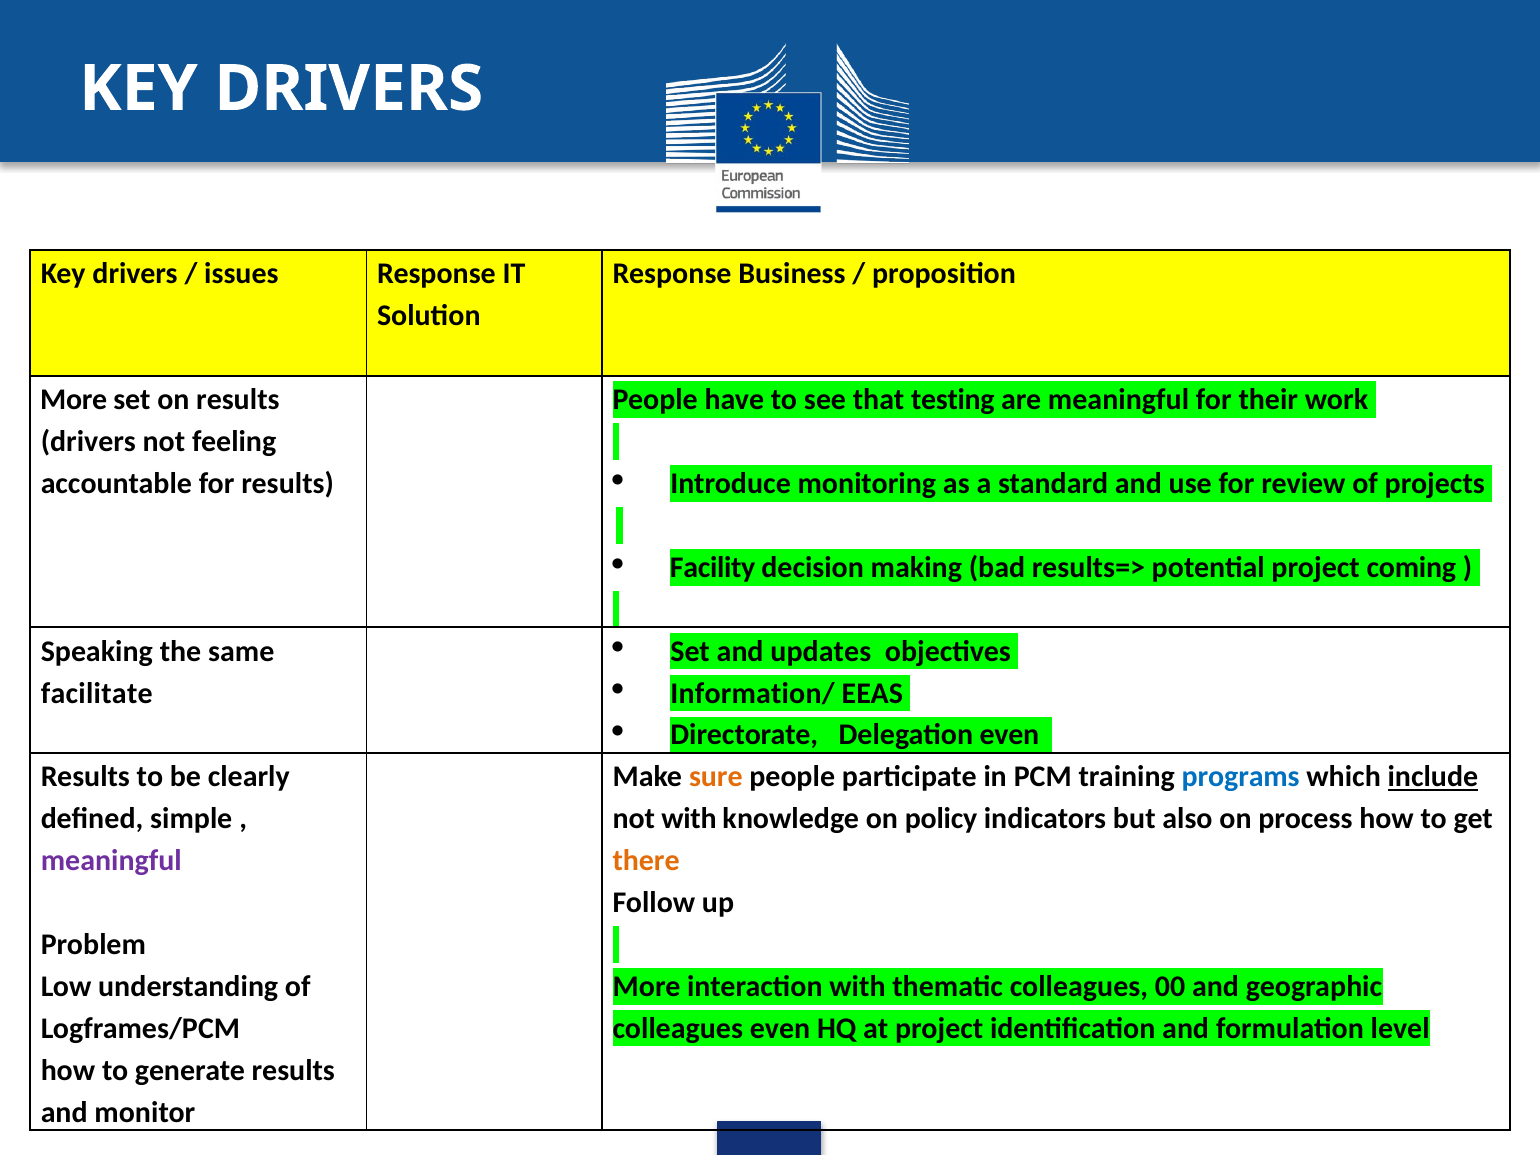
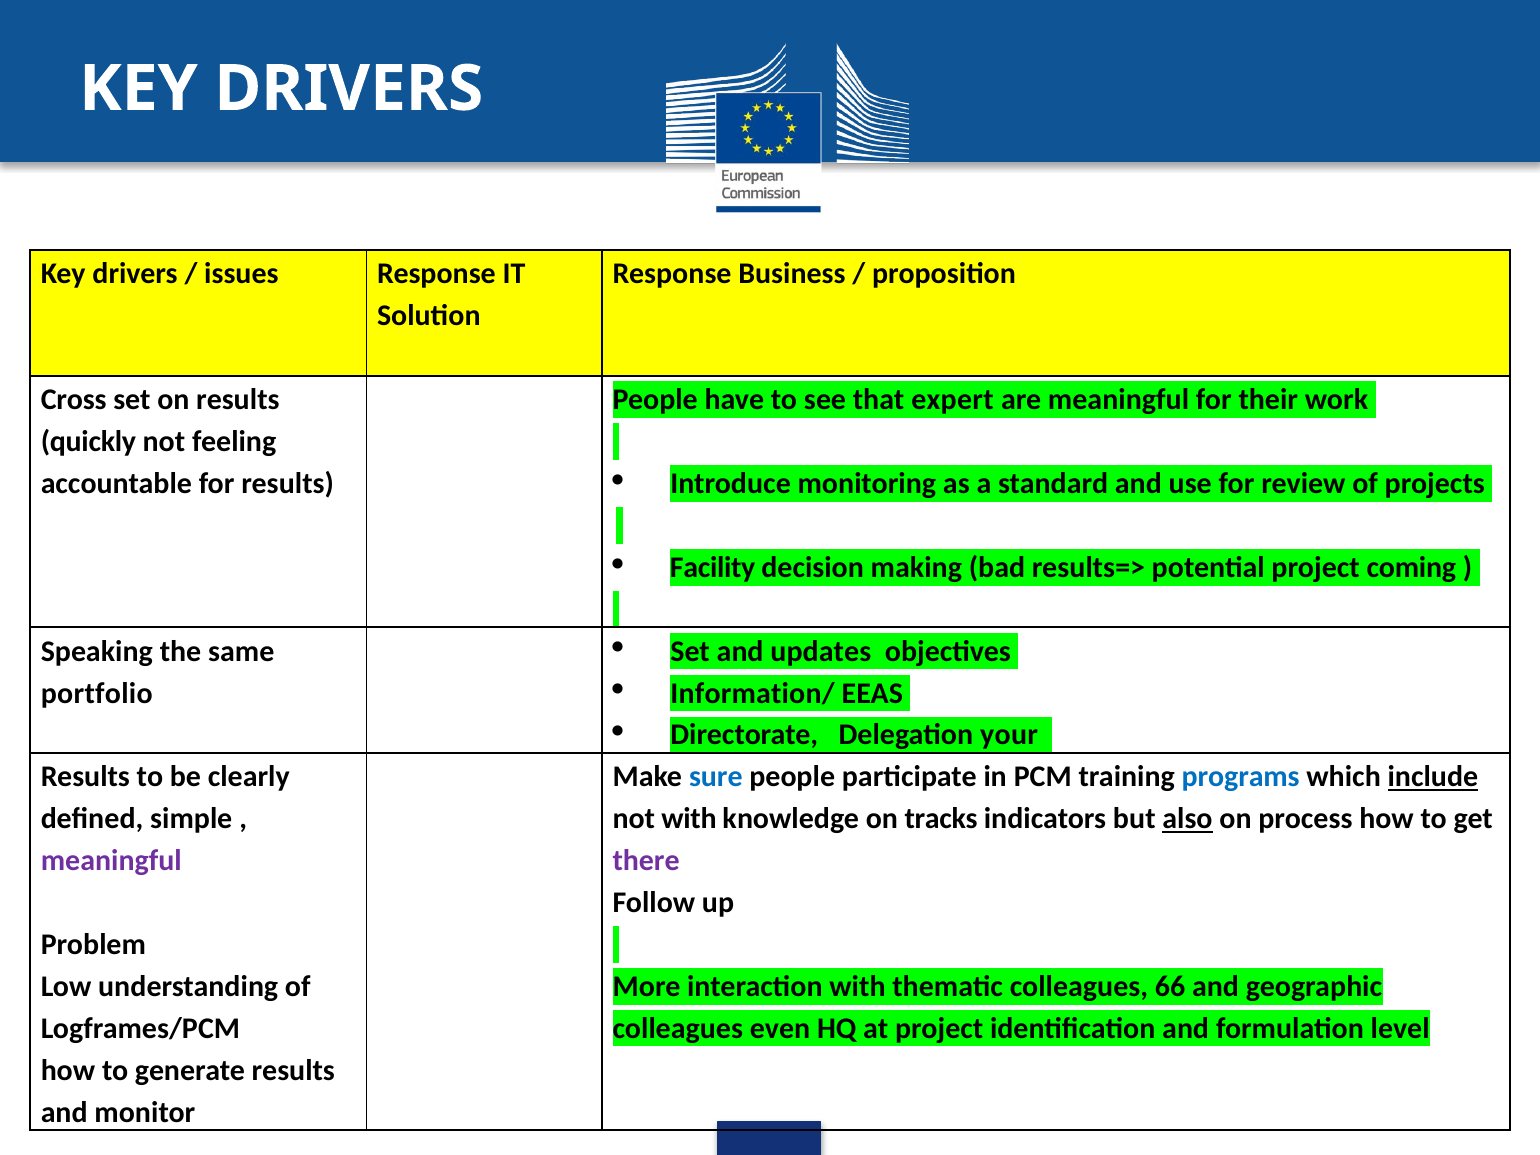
More: More -> Cross (74, 400)
testing: testing -> expert (953, 400)
drivers: drivers -> quickly (88, 442)
facilitate: facilitate -> portfolio (97, 693)
Delegation even: even -> your (1009, 735)
sure colour: orange -> blue (716, 777)
policy: policy -> tracks (941, 819)
also underline: none -> present (1187, 819)
there colour: orange -> purple (646, 861)
00: 00 -> 66 (1170, 987)
